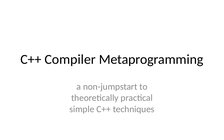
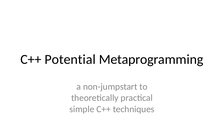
Compiler: Compiler -> Potential (70, 59)
